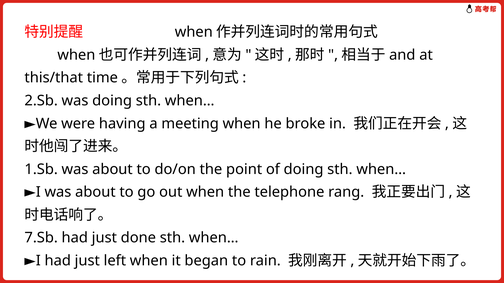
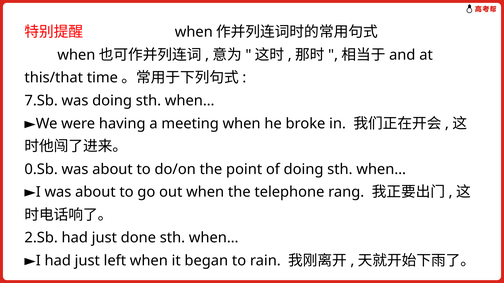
2.Sb: 2.Sb -> 7.Sb (41, 101)
1.Sb: 1.Sb -> 0.Sb (41, 169)
7.Sb: 7.Sb -> 2.Sb (41, 238)
